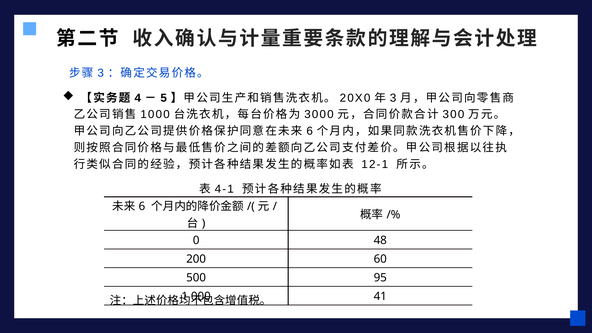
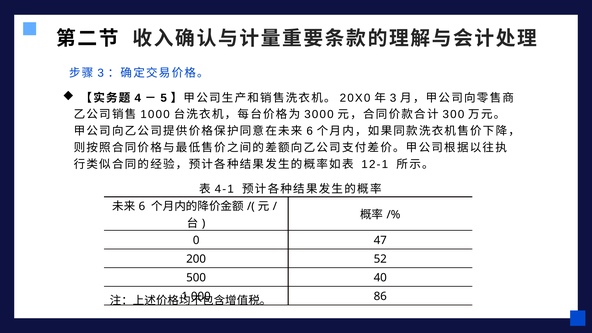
48: 48 -> 47 (380, 240)
60: 60 -> 52 (380, 259)
95: 95 -> 40 (380, 278)
41: 41 -> 86 (380, 296)
